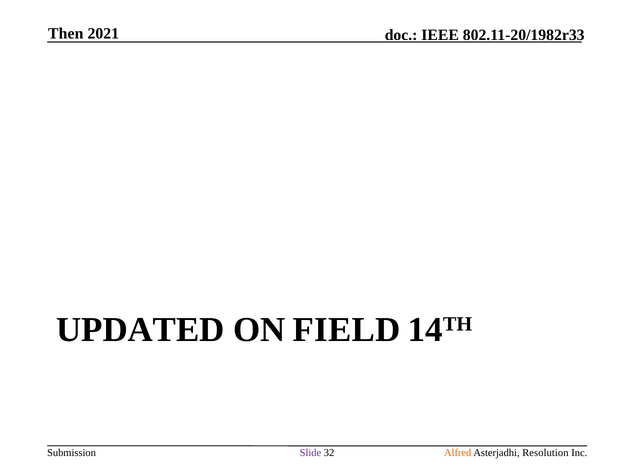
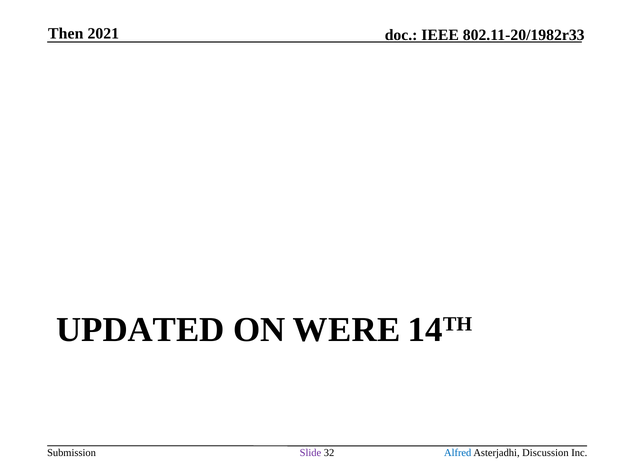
FIELD: FIELD -> WERE (347, 330)
Alfred colour: orange -> blue (458, 452)
Resolution: Resolution -> Discussion (545, 452)
